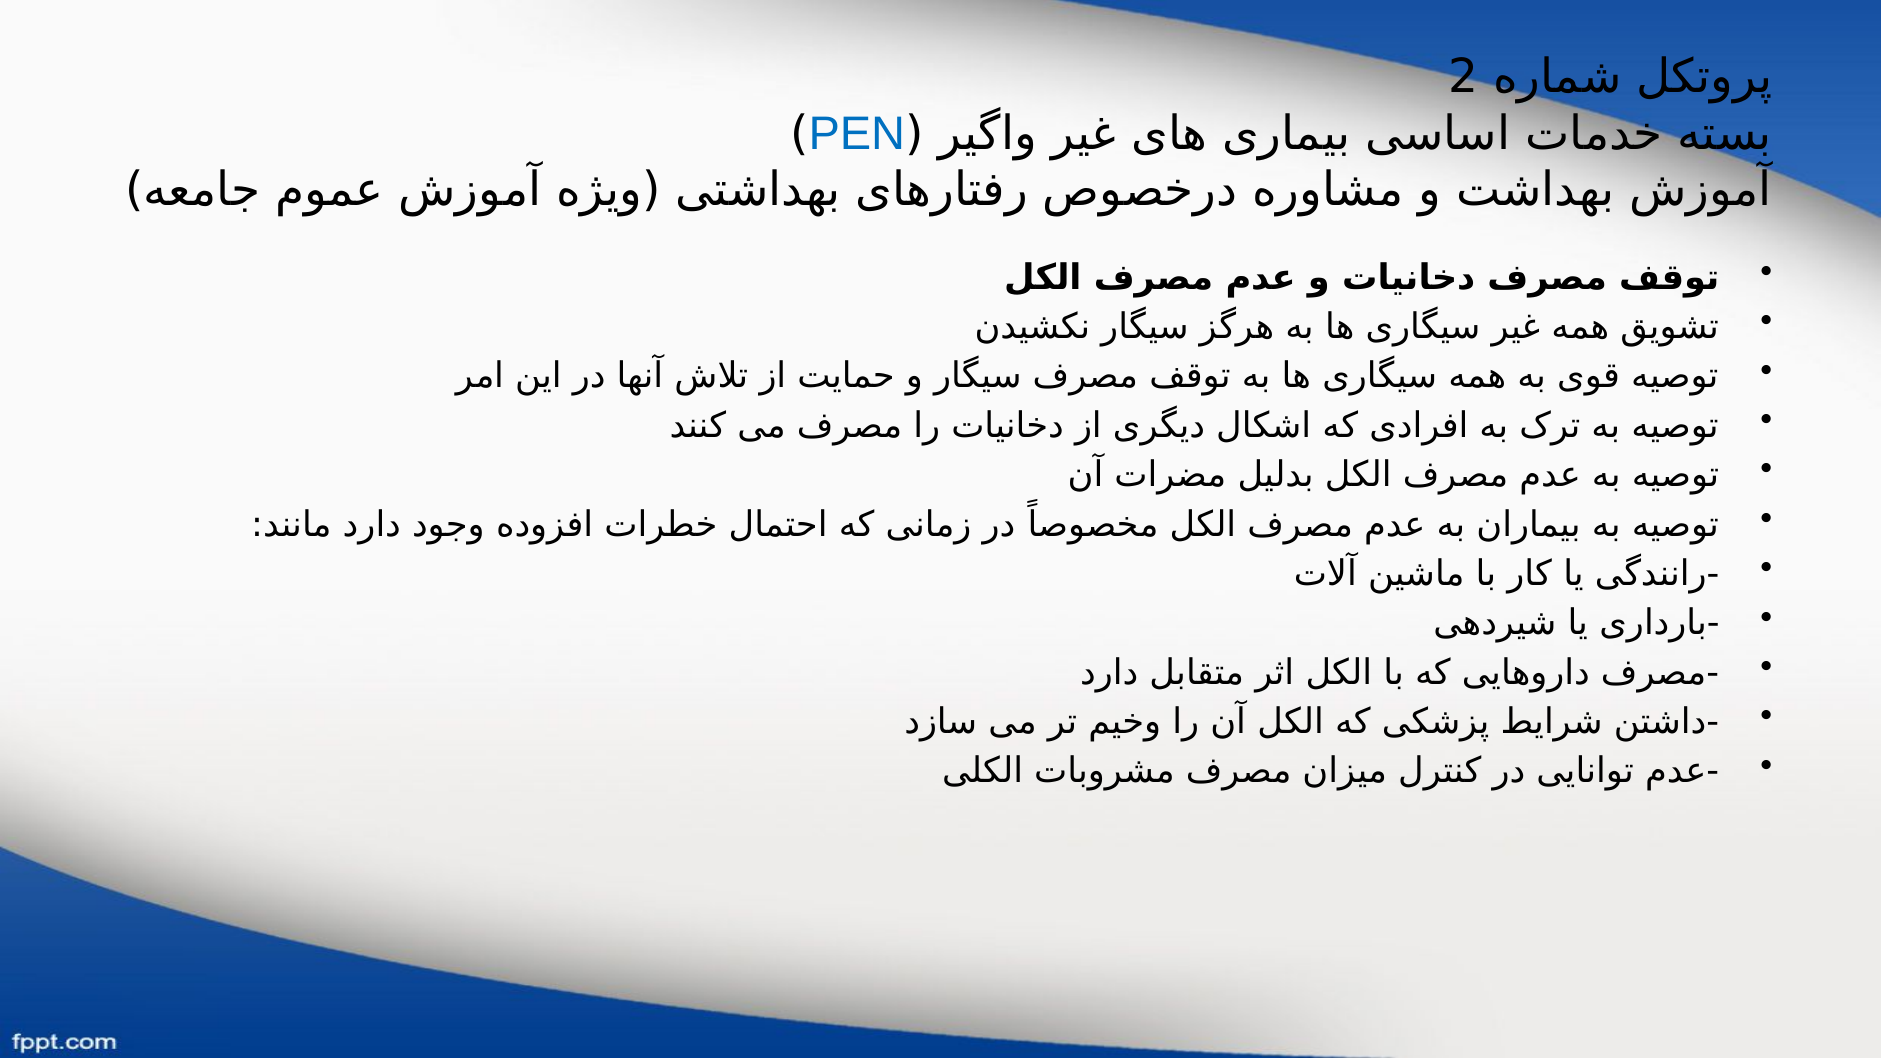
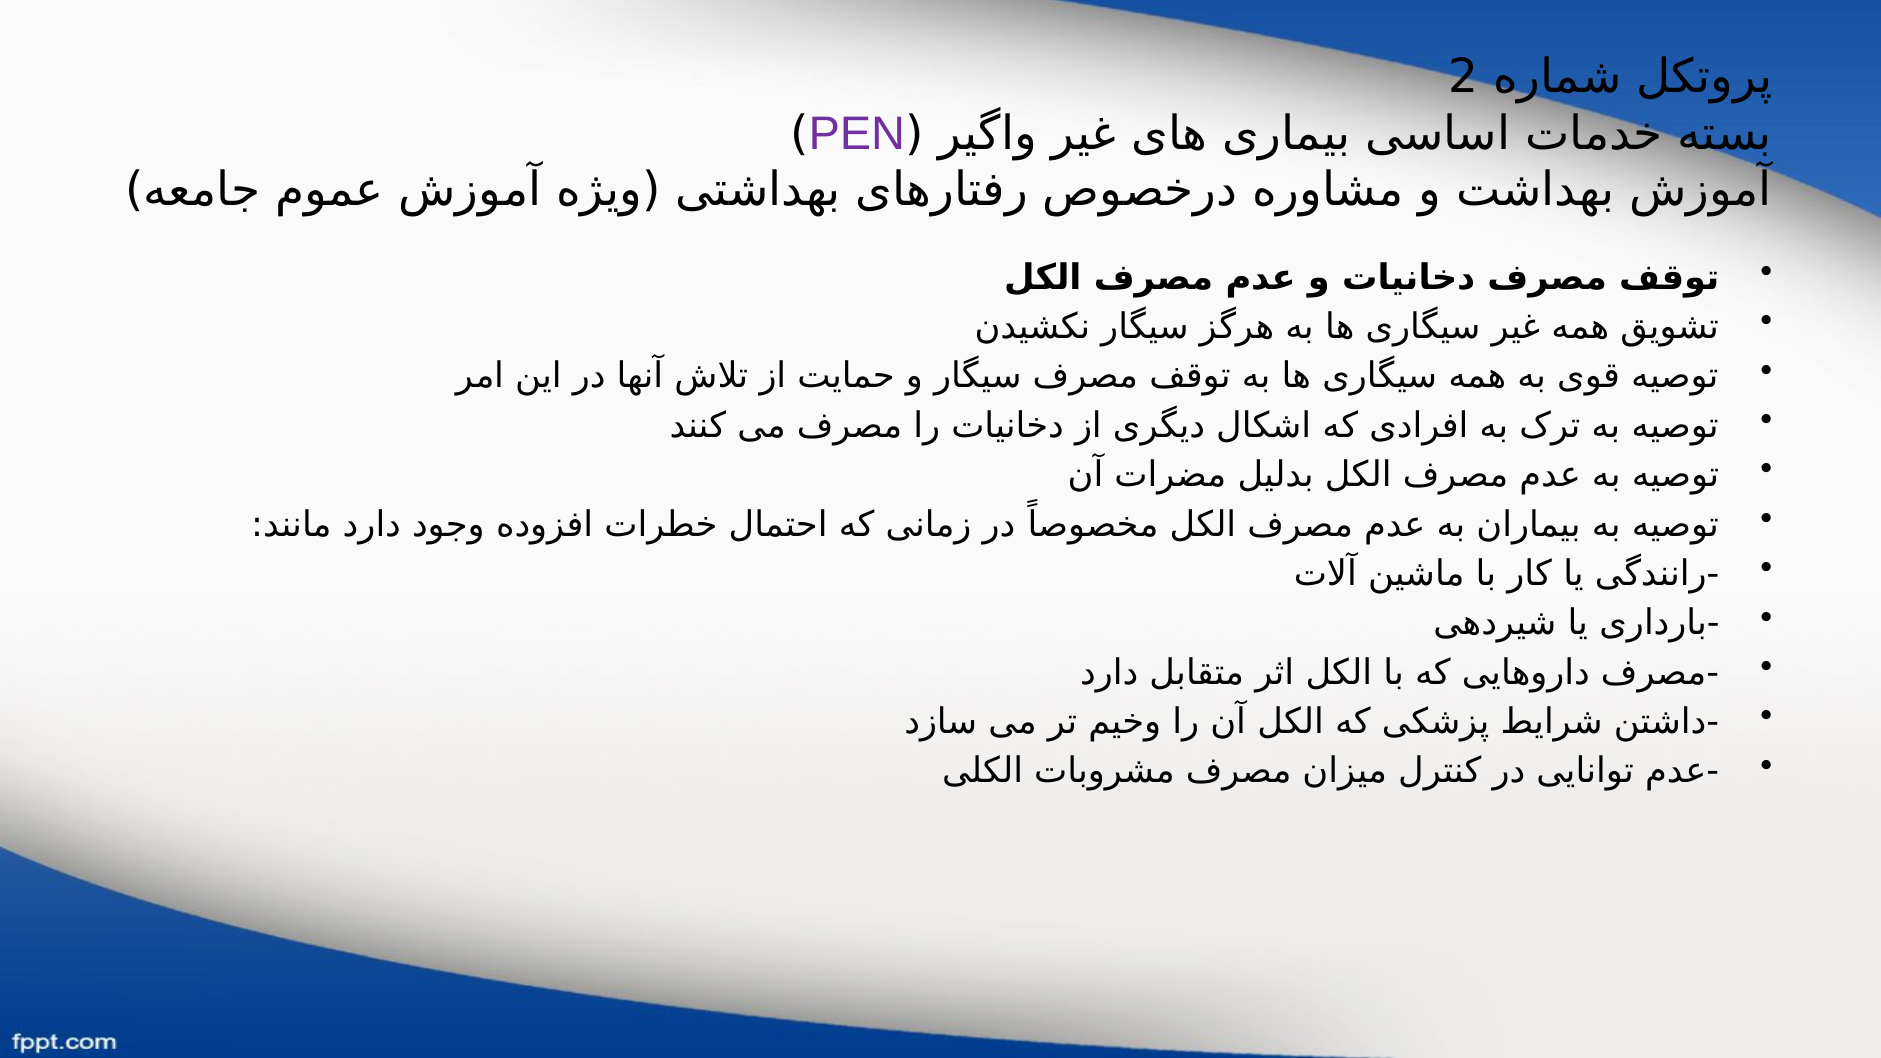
PEN colour: blue -> purple (857, 134)
